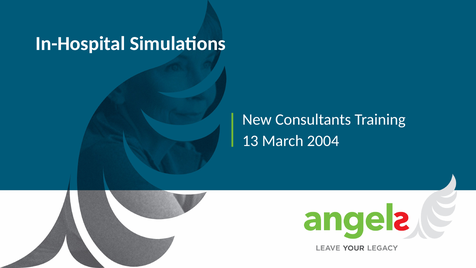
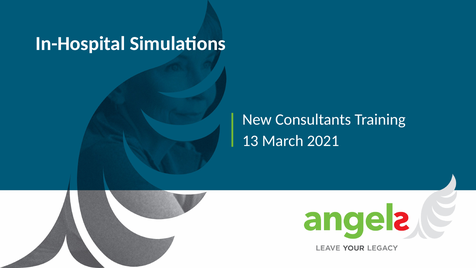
2004: 2004 -> 2021 (323, 141)
